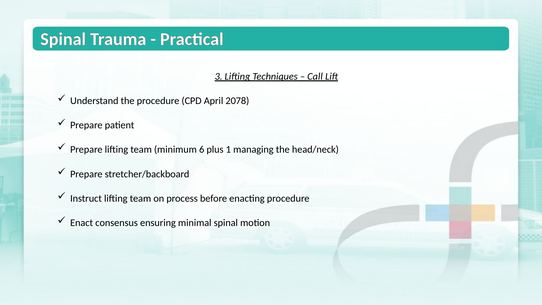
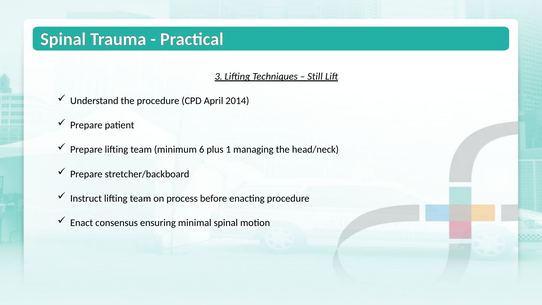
Call: Call -> Still (315, 76)
2078: 2078 -> 2014 (237, 101)
